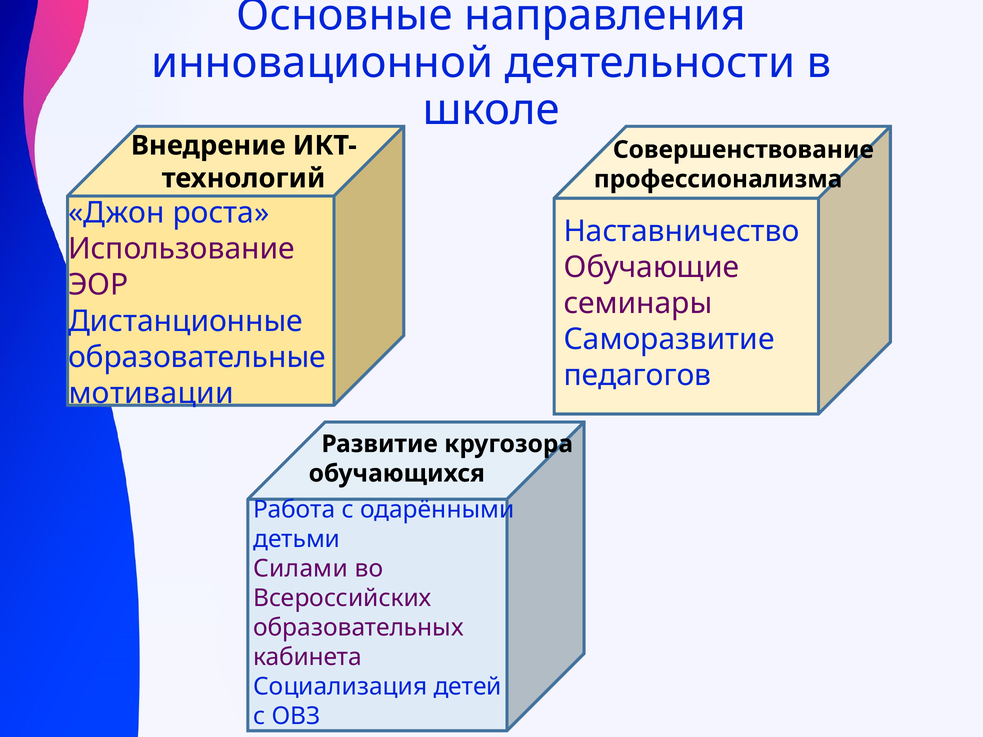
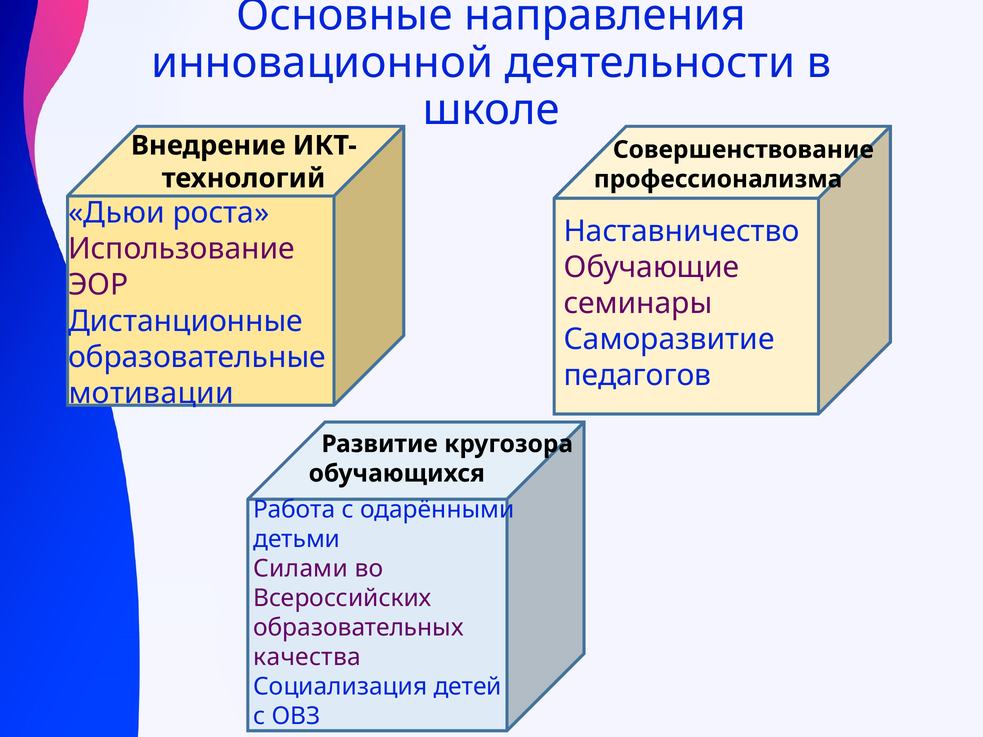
Джон: Джон -> Дьюи (116, 213)
кабинета: кабинета -> качества (307, 657)
